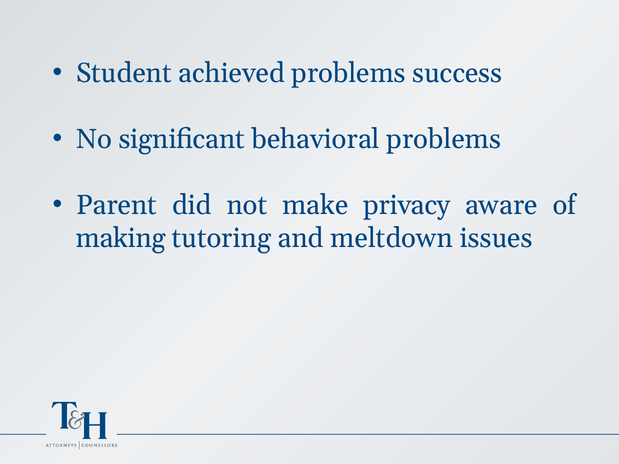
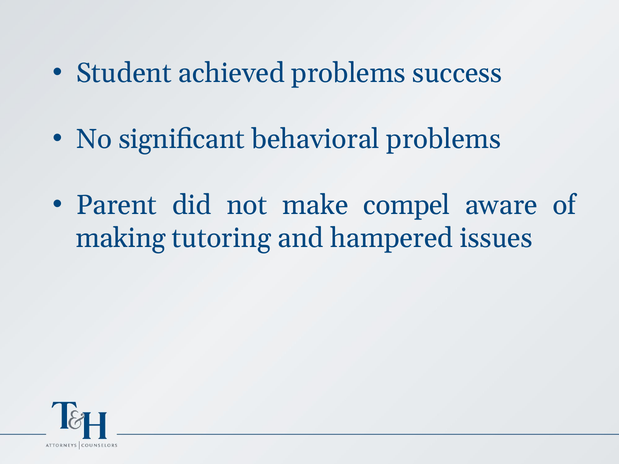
privacy: privacy -> compel (407, 205)
meltdown: meltdown -> hampered (392, 238)
